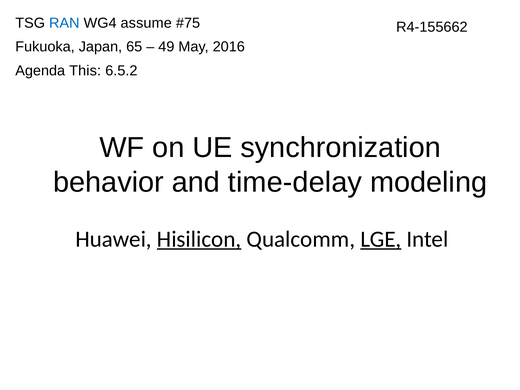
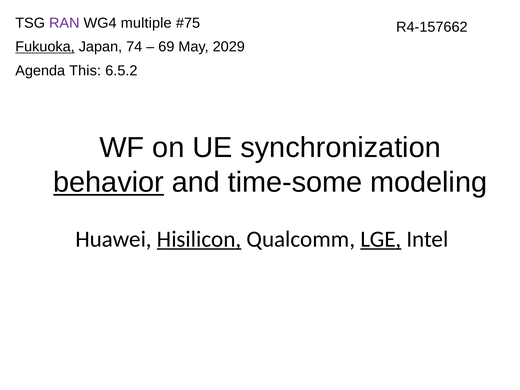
RAN colour: blue -> purple (64, 23)
assume: assume -> multiple (146, 23)
R4-155662: R4-155662 -> R4-157662 (432, 27)
Fukuoka underline: none -> present (45, 47)
65: 65 -> 74 (134, 47)
49: 49 -> 69 (166, 47)
2016: 2016 -> 2029 (229, 47)
behavior underline: none -> present (109, 182)
time-delay: time-delay -> time-some (295, 182)
